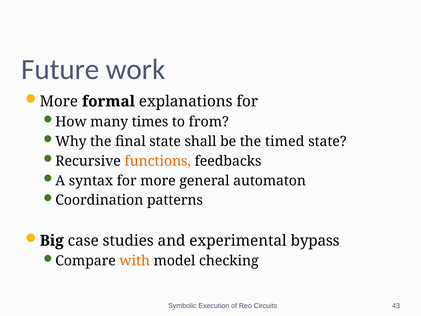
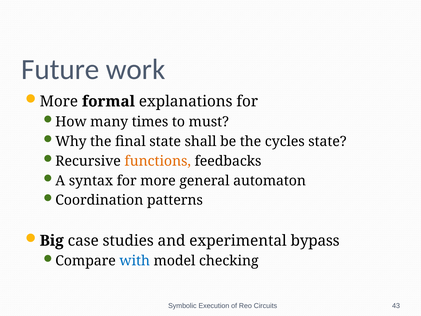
from: from -> must (209, 122)
timed: timed -> cycles (285, 141)
with colour: orange -> blue (135, 261)
